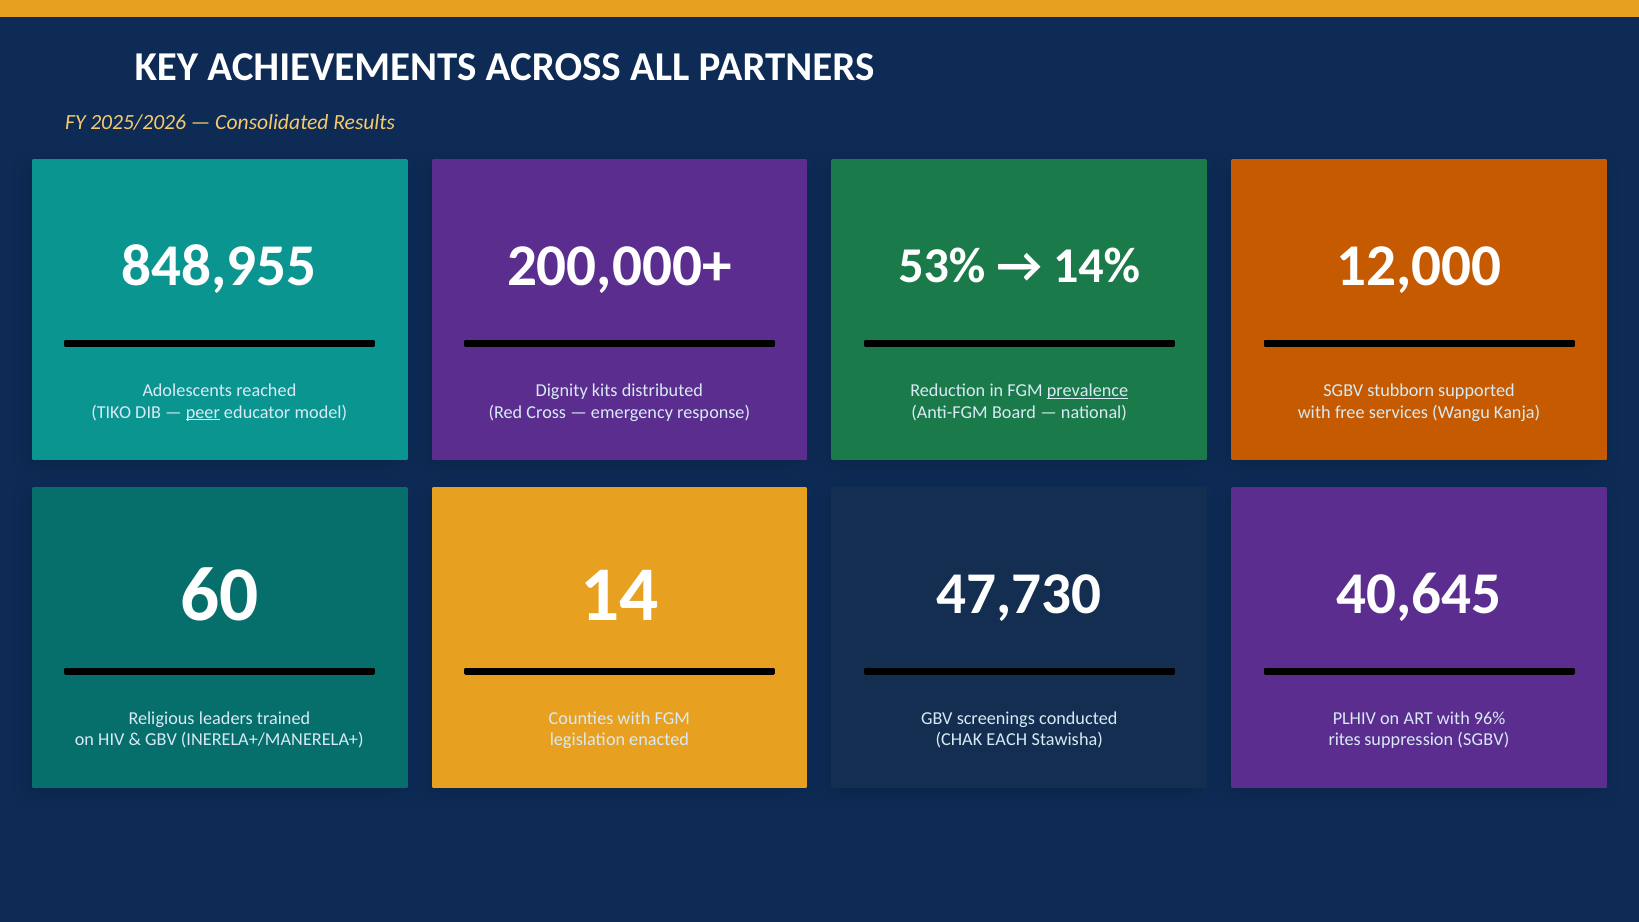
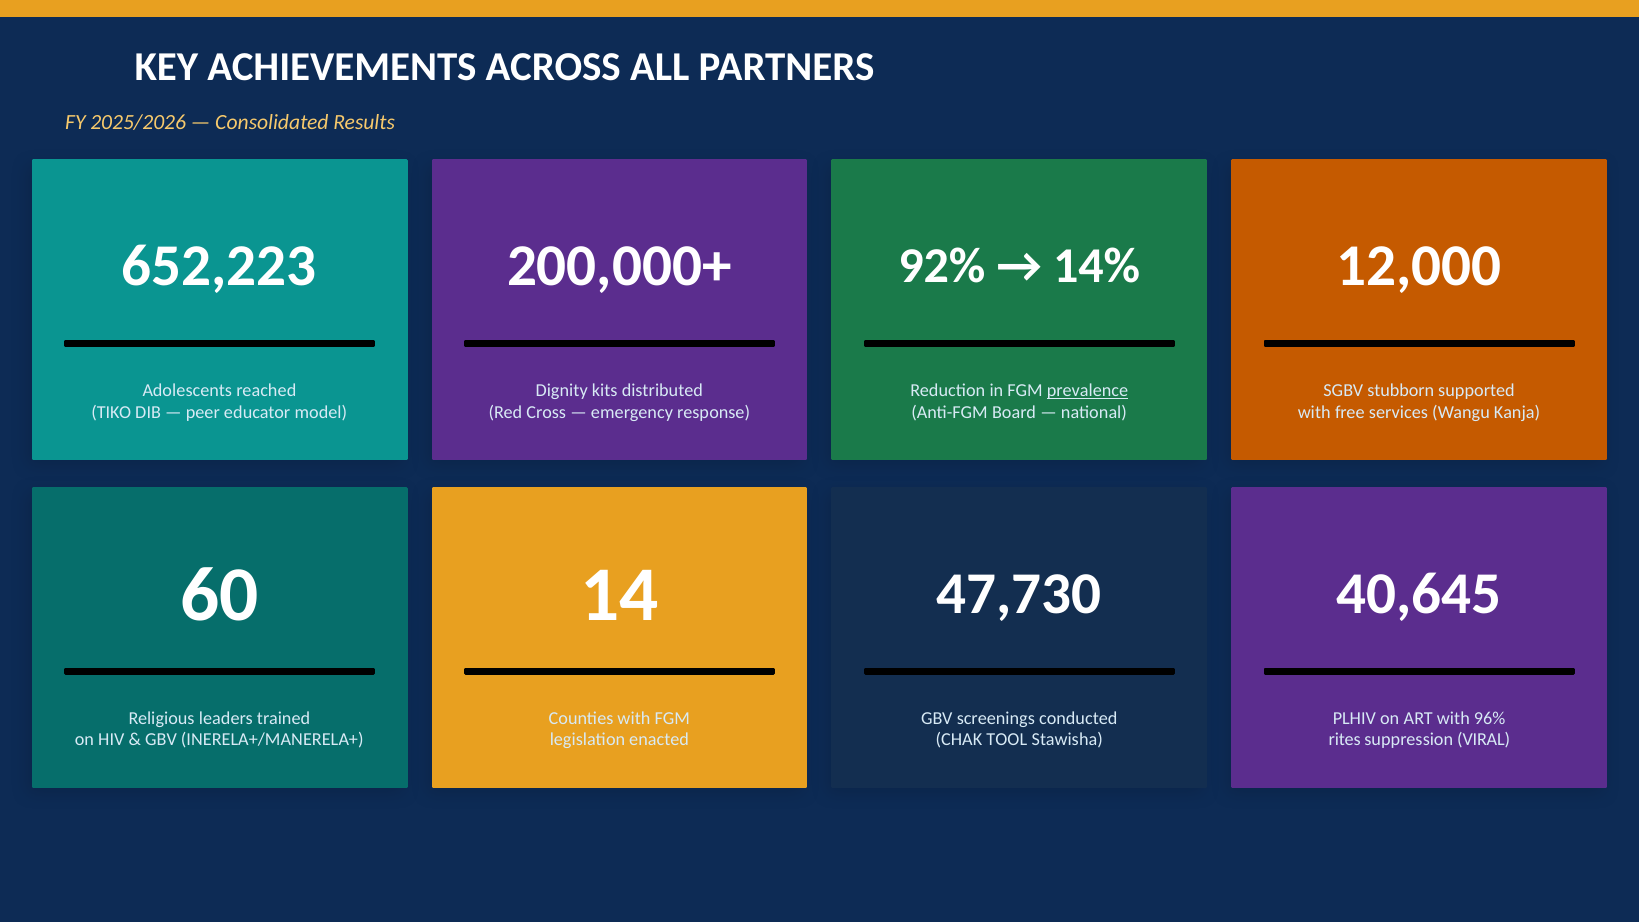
848,955: 848,955 -> 652,223 (219, 266)
53%: 53% -> 92% (942, 266)
peer underline: present -> none (203, 412)
EACH: EACH -> TOOL (1007, 740)
suppression SGBV: SGBV -> VIRAL (1484, 740)
